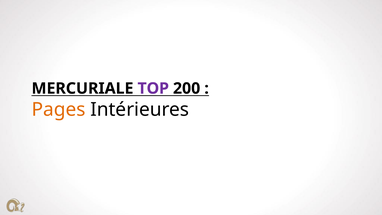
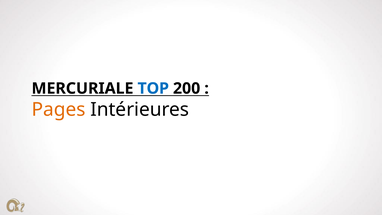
TOP colour: purple -> blue (153, 88)
